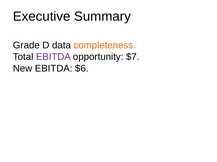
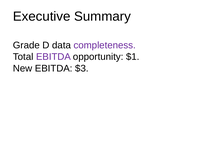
completeness colour: orange -> purple (105, 46)
$7: $7 -> $1 (133, 57)
$6: $6 -> $3 (82, 69)
